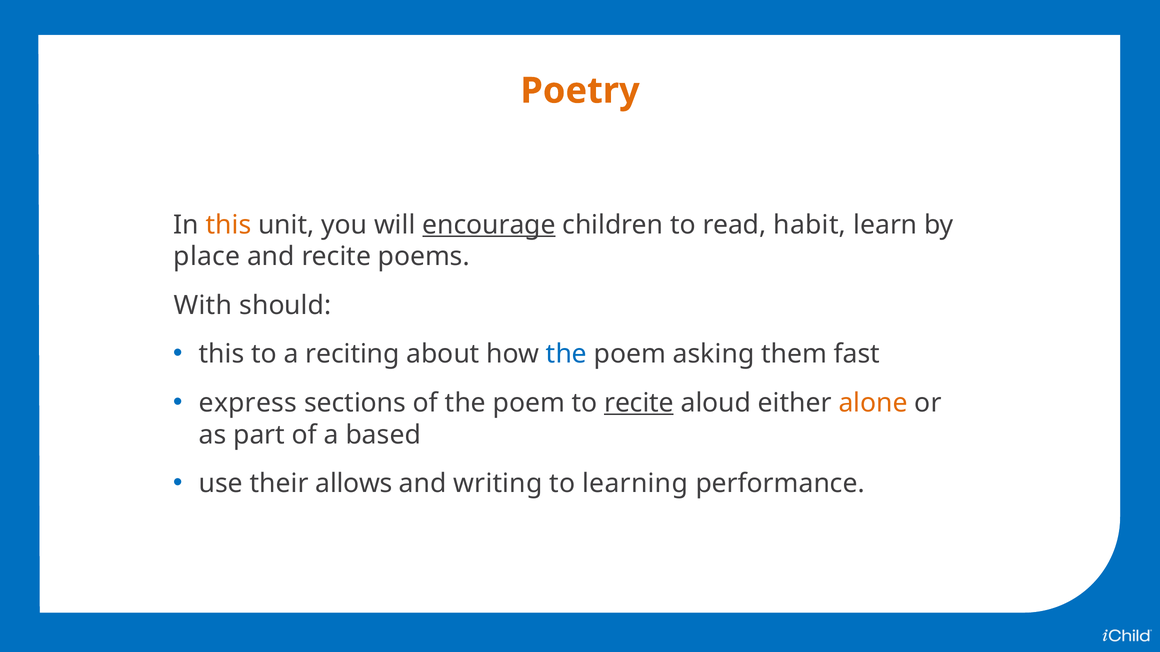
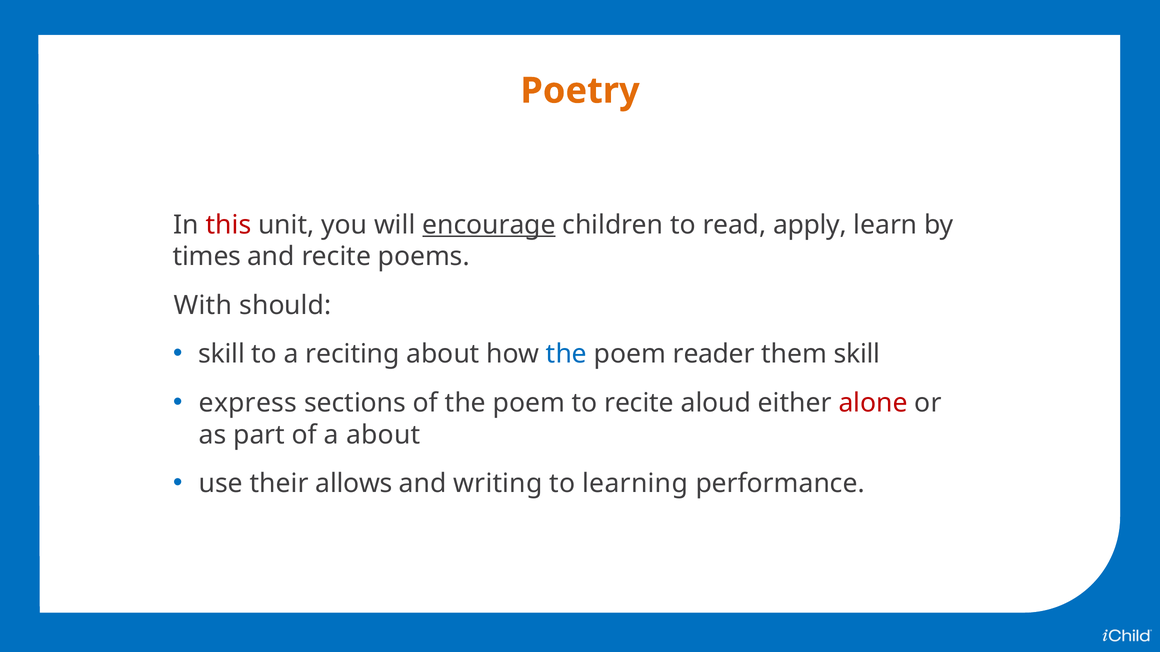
this colour: orange -> red (228, 225)
habit: habit -> apply (810, 225)
place: place -> times (207, 257)
this: this -> skill (222, 354)
asking: asking -> reader (714, 354)
them fast: fast -> skill (857, 354)
recite underline: present -> none (639, 403)
alone colour: orange -> red (873, 403)
a based: based -> about (383, 435)
